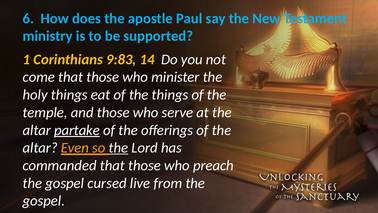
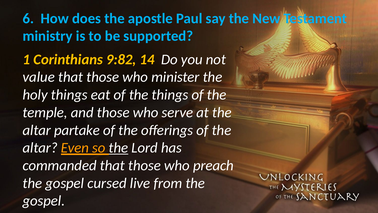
9:83: 9:83 -> 9:82 (121, 59)
come: come -> value (39, 77)
partake underline: present -> none (77, 130)
